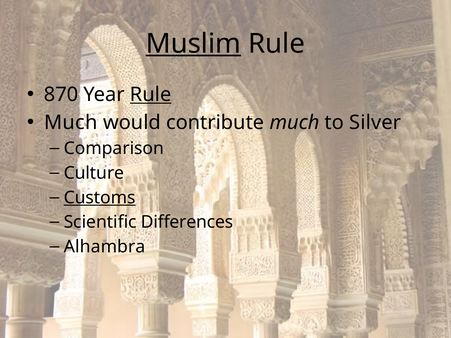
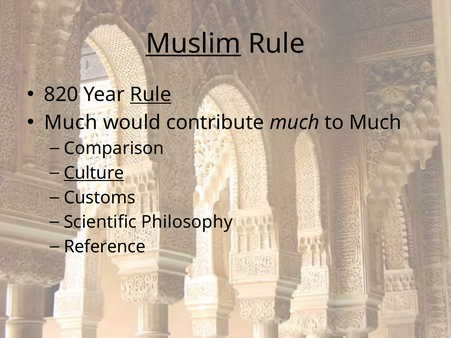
870: 870 -> 820 (61, 95)
to Silver: Silver -> Much (375, 123)
Culture underline: none -> present (94, 173)
Customs underline: present -> none (100, 198)
Differences: Differences -> Philosophy (187, 222)
Alhambra: Alhambra -> Reference (105, 247)
